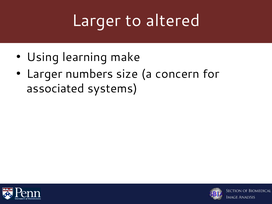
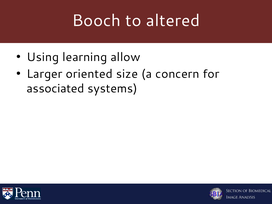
Larger: Larger -> Booch (96, 21)
make: make -> allow (125, 57)
numbers: numbers -> oriented (89, 74)
